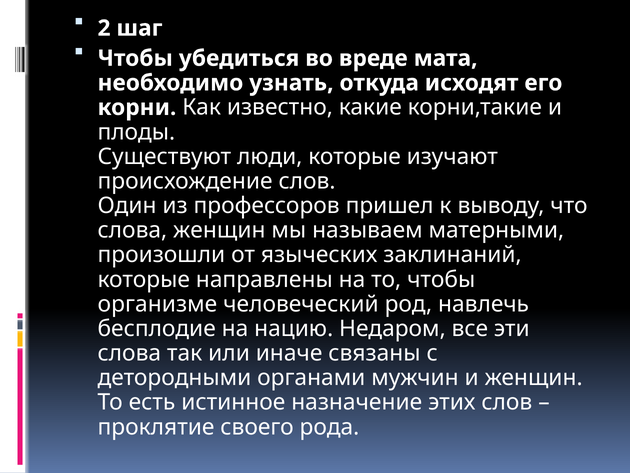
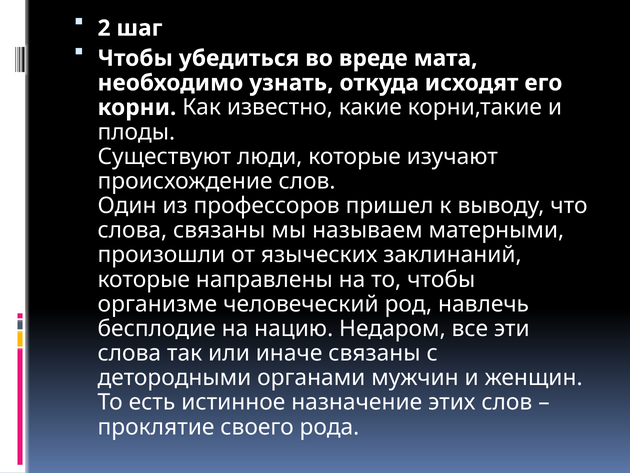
слова женщин: женщин -> связаны (219, 230)
